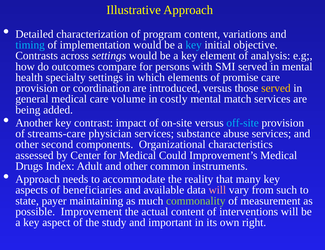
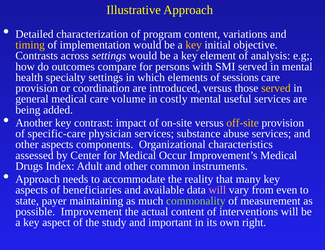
timing colour: light blue -> yellow (30, 45)
key colour: light blue -> yellow (194, 45)
promise: promise -> sessions (241, 77)
match: match -> useful (238, 99)
off-site colour: light blue -> yellow (243, 123)
streams-care: streams-care -> specific-care (57, 134)
other second: second -> aspects (57, 145)
Could: Could -> Occur (173, 155)
such: such -> even (287, 190)
